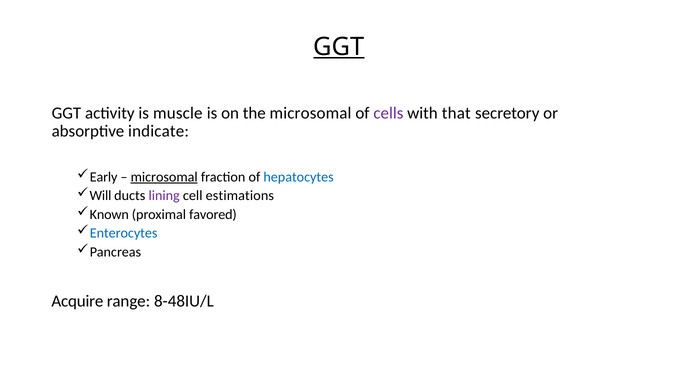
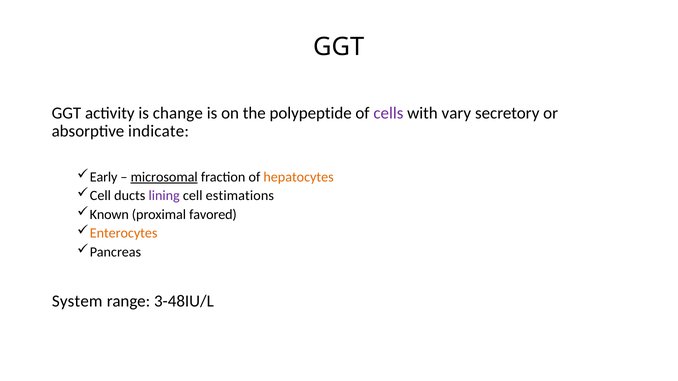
GGT underline: present -> none (339, 47)
muscle: muscle -> change (178, 113)
the microsomal: microsomal -> polypeptide (311, 113)
that: that -> vary (456, 113)
hepatocytes colour: blue -> orange (299, 177)
Will: Will -> Cell (100, 196)
Enterocytes colour: blue -> orange (124, 233)
Acquire: Acquire -> System (77, 301)
8-48IU/L: 8-48IU/L -> 3-48IU/L (184, 301)
